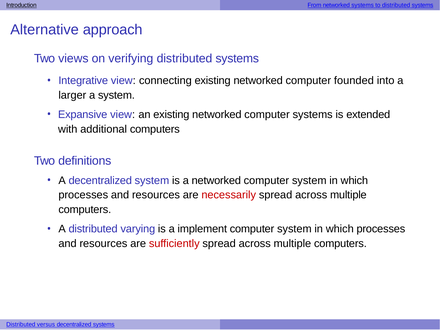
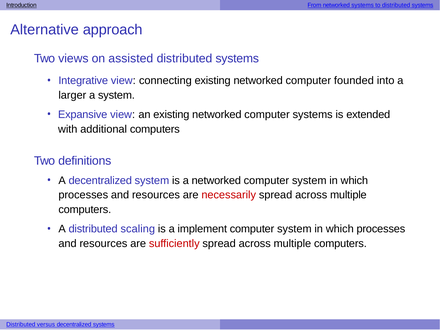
verifying: verifying -> assisted (131, 58)
varying: varying -> scaling (138, 229)
